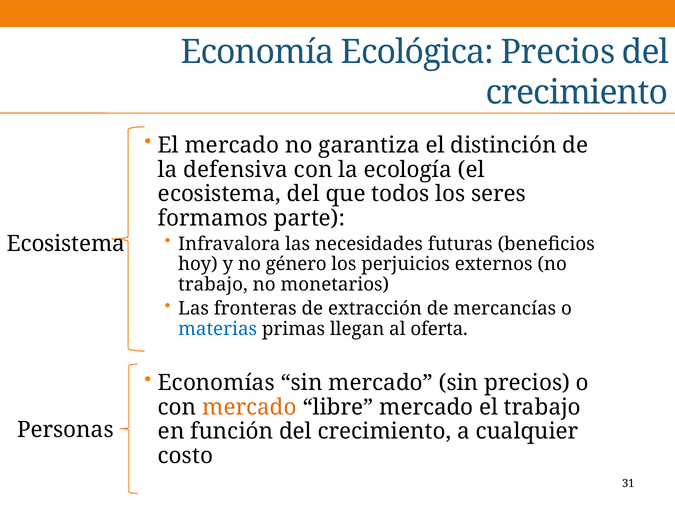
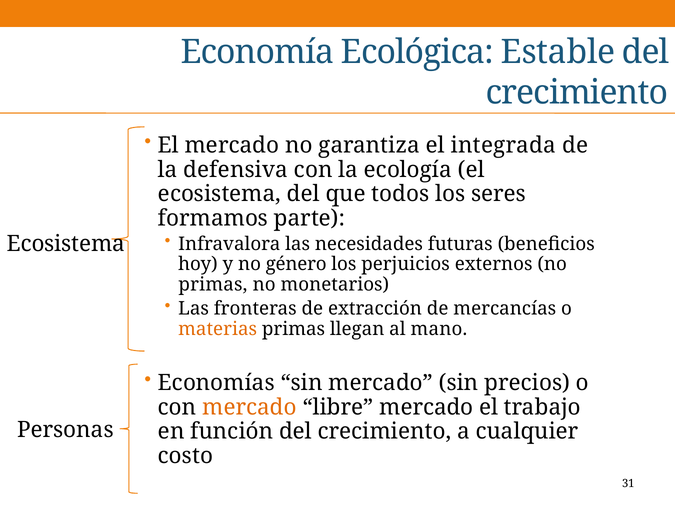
Ecológica Precios: Precios -> Estable (558, 52)
distinción: distinción -> integrada (503, 145)
trabajo: trabajo -> primas (213, 285)
materias colour: blue -> orange (218, 329)
oferta: oferta -> mano (439, 329)
